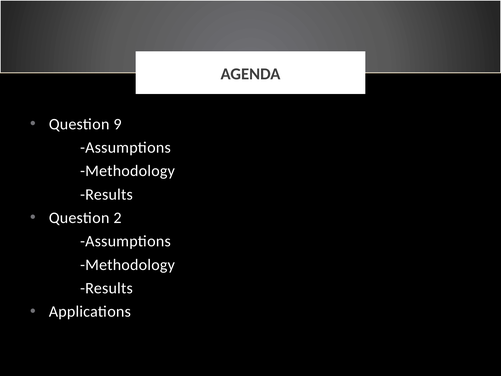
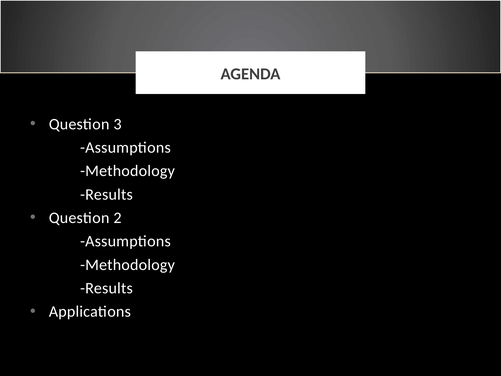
9: 9 -> 3 (117, 124)
